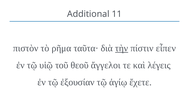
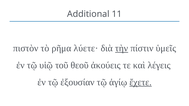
ταῦτα·: ταῦτα· -> λύετε· (86, 48)
εἶπεν: εἶπεν -> ὑμεῖς (166, 48)
ἄγγελοι: ἄγγελοι -> ἀκούεις (106, 65)
ἔχετε underline: none -> present (141, 82)
